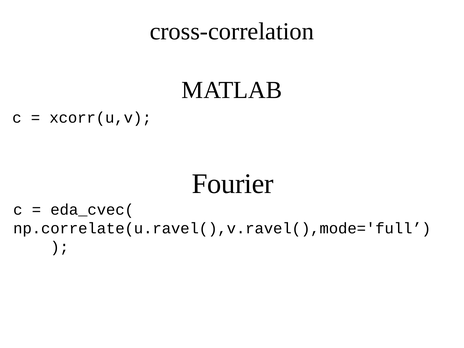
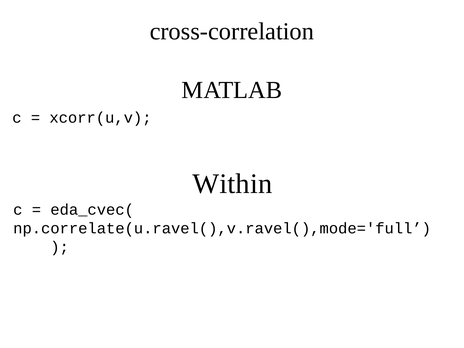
Fourier: Fourier -> Within (232, 184)
